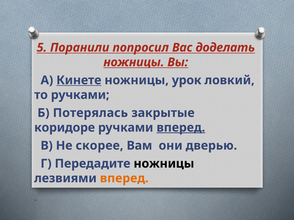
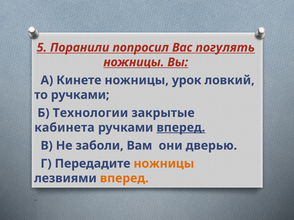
доделать: доделать -> погулять (225, 48)
Кинете underline: present -> none (79, 80)
Потерялась: Потерялась -> Технологии (90, 113)
коридоре: коридоре -> кабинета (64, 128)
скорее: скорее -> заболи (100, 146)
ножницы colour: black -> orange (164, 164)
